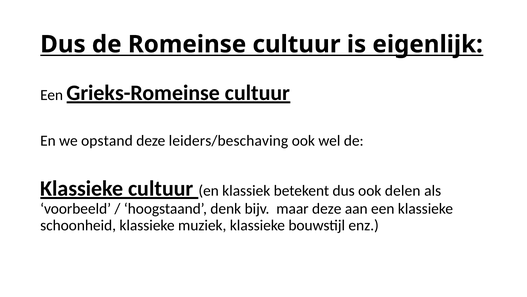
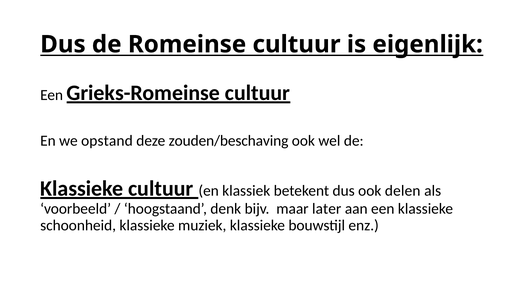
leiders/beschaving: leiders/beschaving -> zouden/beschaving (229, 140)
maar deze: deze -> later (327, 208)
